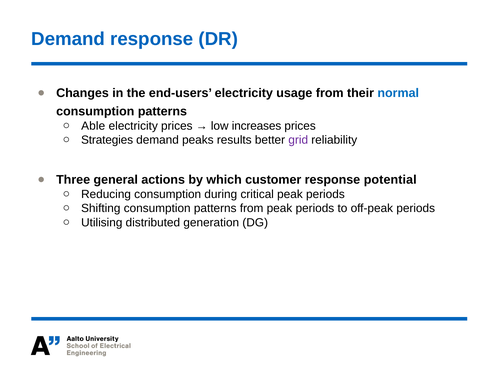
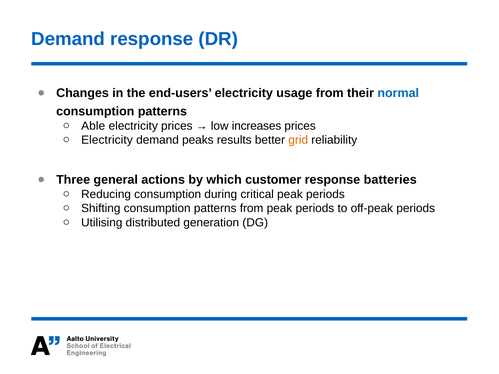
Strategies: Strategies -> Electricity (107, 140)
grid colour: purple -> orange (298, 140)
potential: potential -> batteries (390, 180)
